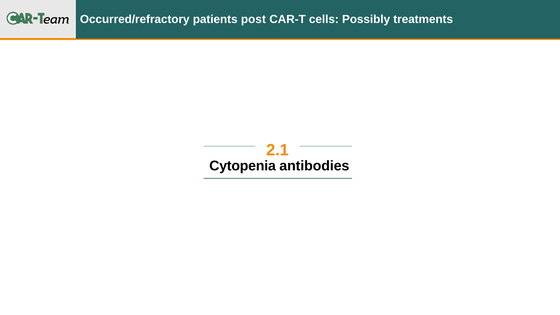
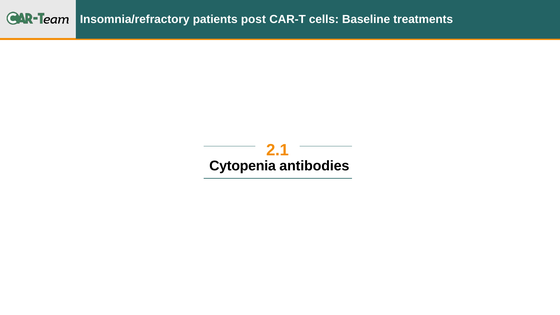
Occurred/refractory: Occurred/refractory -> Insomnia/refractory (135, 19)
Possibly: Possibly -> Baseline (366, 19)
